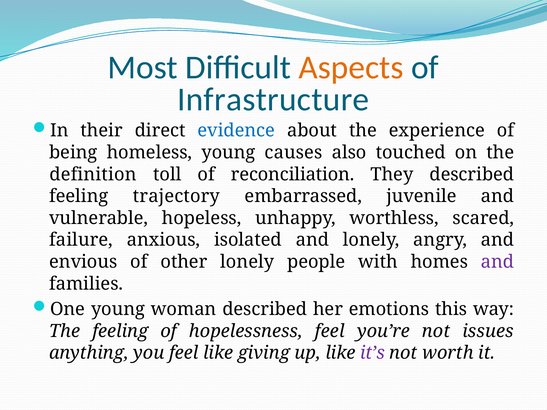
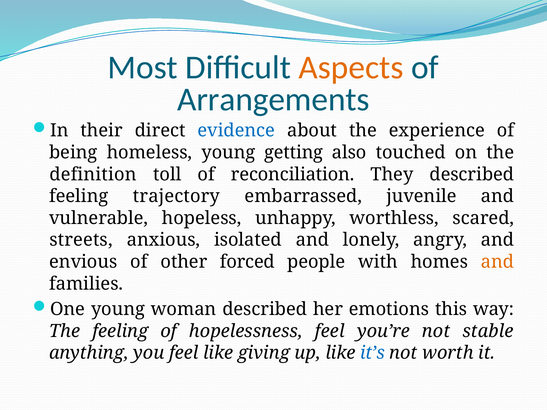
Infrastructure: Infrastructure -> Arrangements (273, 99)
causes: causes -> getting (294, 153)
failure: failure -> streets (81, 240)
other lonely: lonely -> forced (247, 262)
and colour: purple -> orange (498, 262)
issues: issues -> stable (488, 331)
it’s colour: purple -> blue (372, 353)
